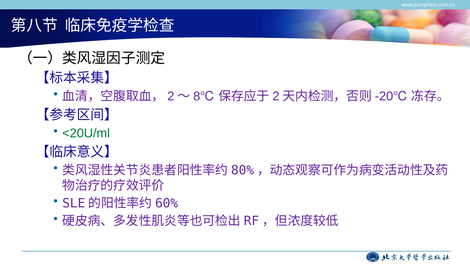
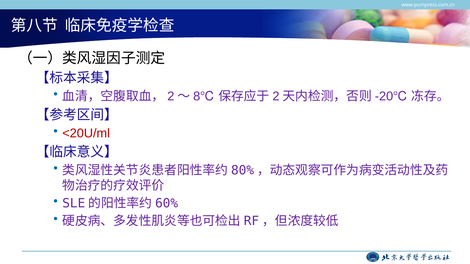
<20U/ml colour: green -> red (86, 133)
